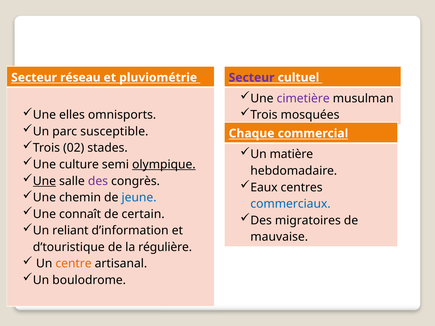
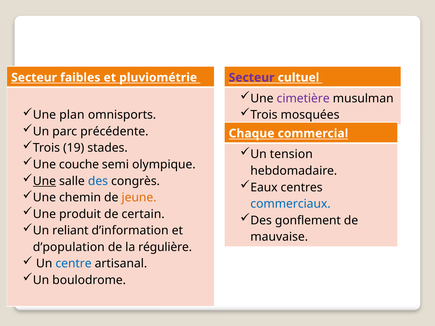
réseau: réseau -> faibles (80, 78)
elles: elles -> plan (72, 115)
susceptible: susceptible -> précédente (114, 132)
02: 02 -> 19 (74, 148)
matière: matière -> tension (291, 154)
culture: culture -> couche (79, 165)
olympique underline: present -> none (164, 165)
des colour: purple -> blue (98, 181)
jeune colour: blue -> orange (139, 198)
connaît: connaît -> produit (80, 214)
migratoires: migratoires -> gonflement (308, 221)
d’touristique: d’touristique -> d’population (69, 247)
centre colour: orange -> blue (74, 264)
